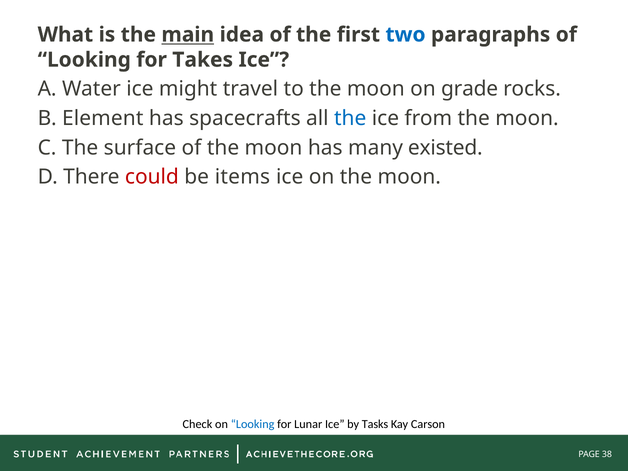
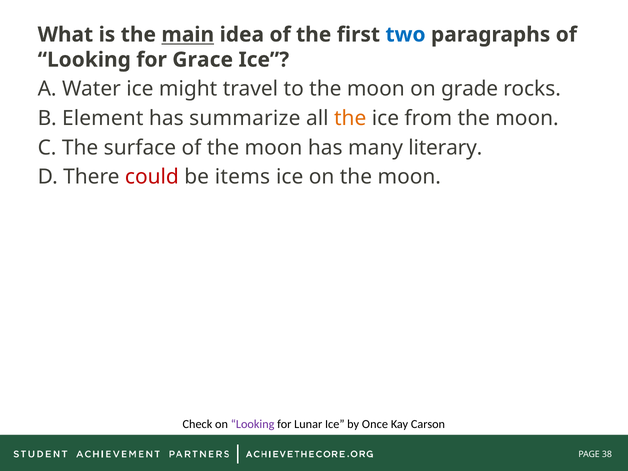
Takes: Takes -> Grace (203, 60)
spacecrafts: spacecrafts -> summarize (245, 118)
the colour: blue -> orange (350, 118)
existed: existed -> literary (445, 148)
Looking colour: blue -> purple (253, 424)
Tasks: Tasks -> Once (375, 424)
